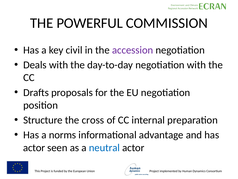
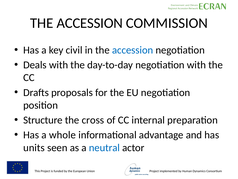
POWERFUL: POWERFUL -> ACCESSION (90, 23)
accession colour: purple -> blue (133, 50)
norms: norms -> whole (62, 135)
actor: actor -> units (34, 147)
